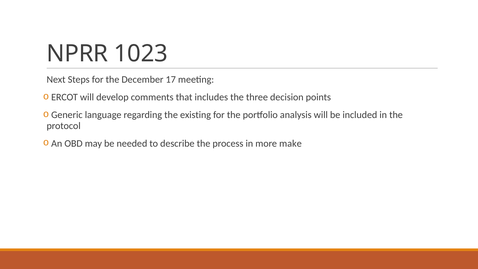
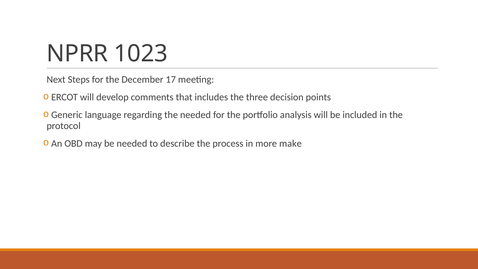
the existing: existing -> needed (195, 115)
